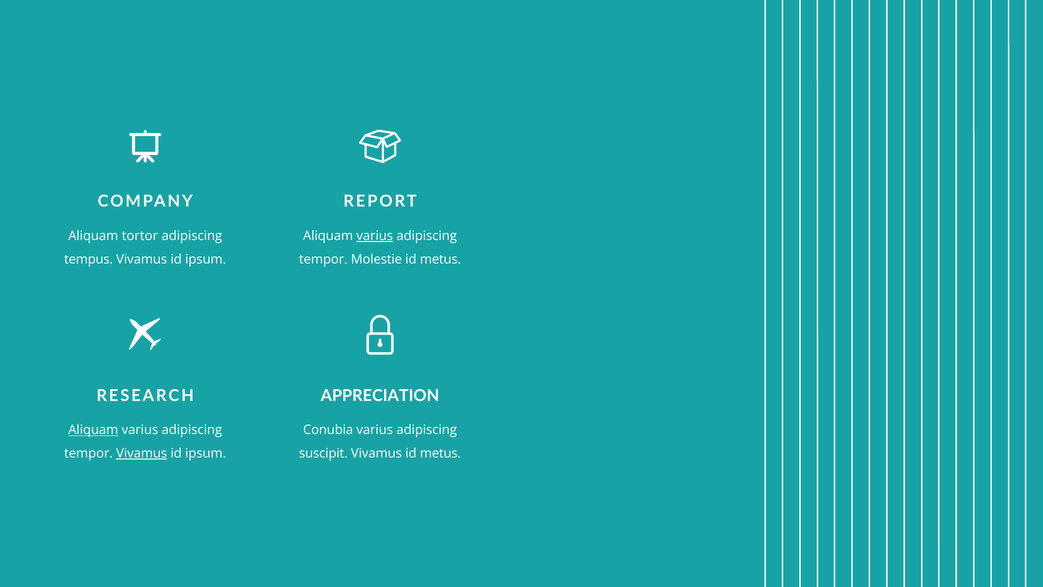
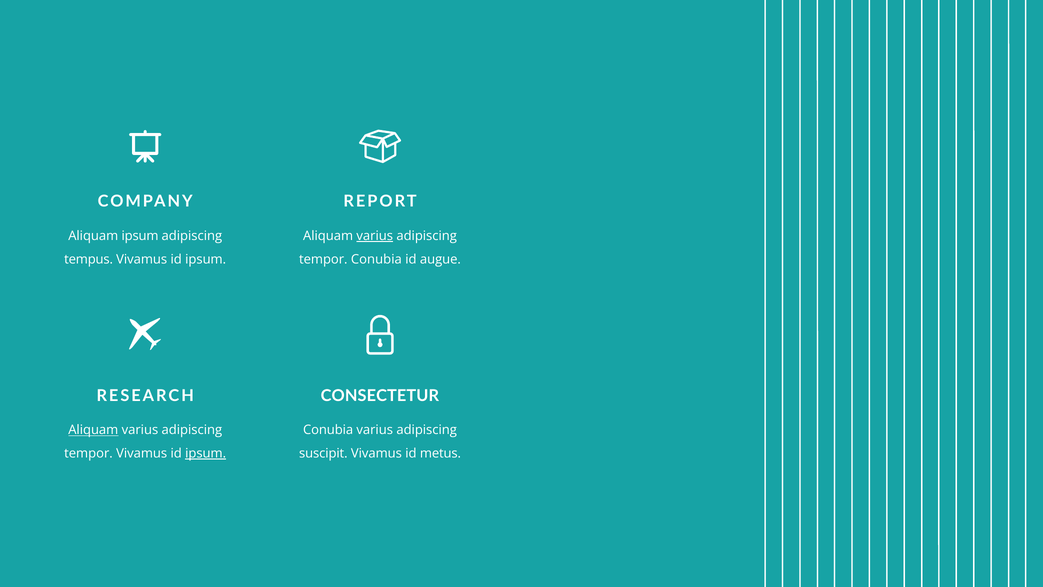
Aliquam tortor: tortor -> ipsum (140, 236)
tempor Molestie: Molestie -> Conubia (376, 259)
metus: metus -> augue (440, 259)
APPRECIATION: APPRECIATION -> CONSECTETUR (380, 395)
Vivamus underline: present -> none (142, 453)
ipsum underline: none -> present (206, 453)
